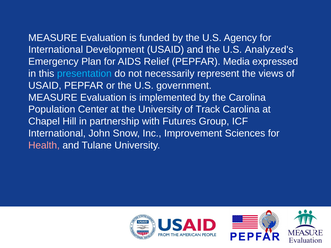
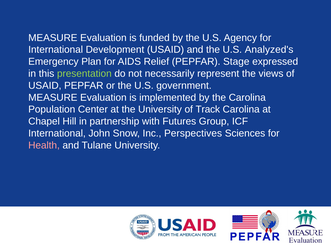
Media: Media -> Stage (236, 61)
presentation colour: light blue -> light green (84, 73)
Improvement: Improvement -> Perspectives (193, 133)
